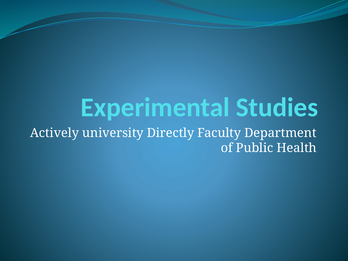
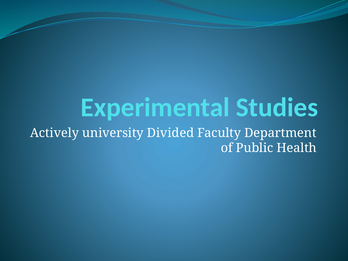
Directly: Directly -> Divided (170, 133)
